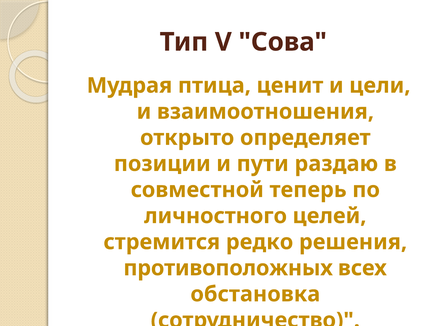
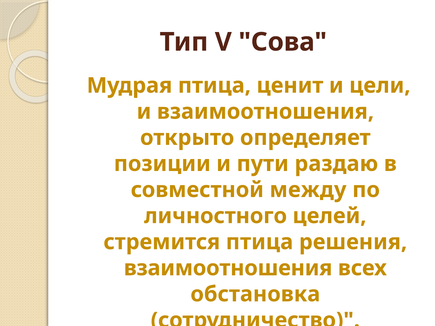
теперь: теперь -> между (308, 190)
стремится редко: редко -> птица (260, 242)
противоположных: противоположных -> взаимоотношения (228, 268)
